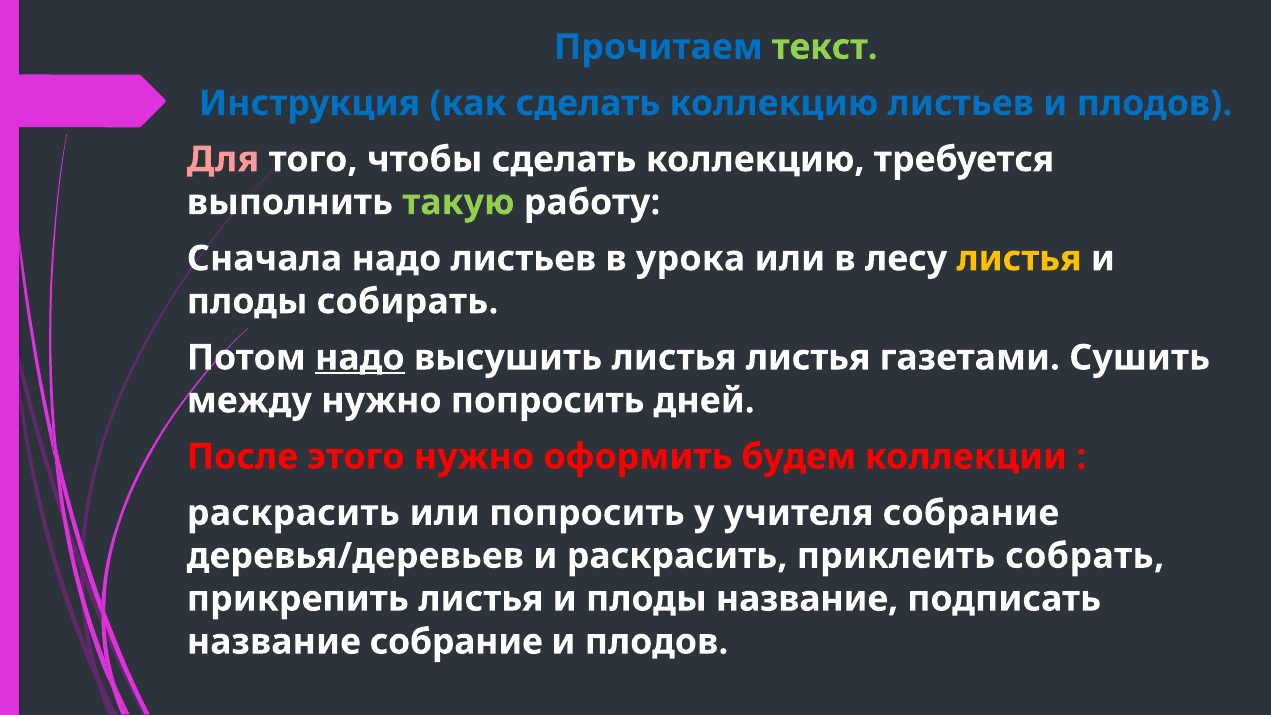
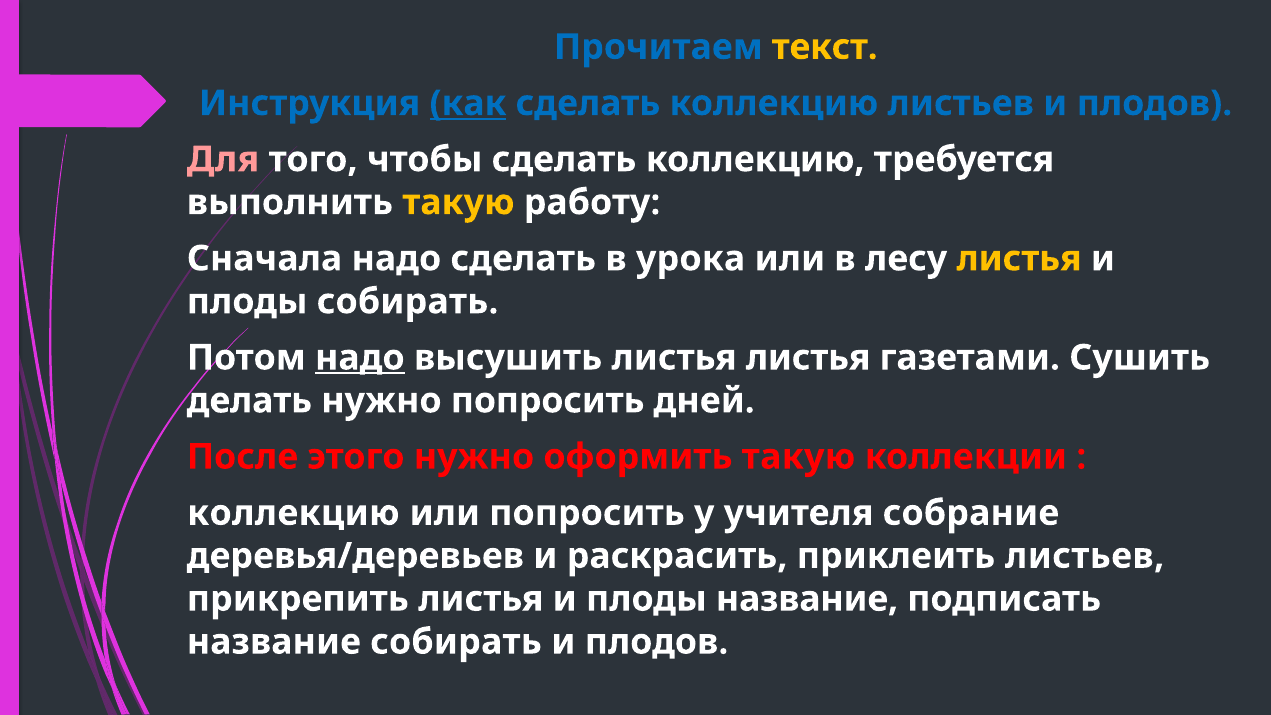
текст colour: light green -> yellow (825, 47)
как underline: none -> present (468, 103)
такую colour: light green -> yellow (458, 202)
надо листьев: листьев -> сделать (523, 259)
между: между -> делать (249, 401)
оформить будем: будем -> такую (798, 457)
раскрасить: раскрасить -> коллекцию (293, 513)
приклеить собрать: собрать -> листьев (1085, 556)
название собрание: собрание -> собирать (456, 642)
